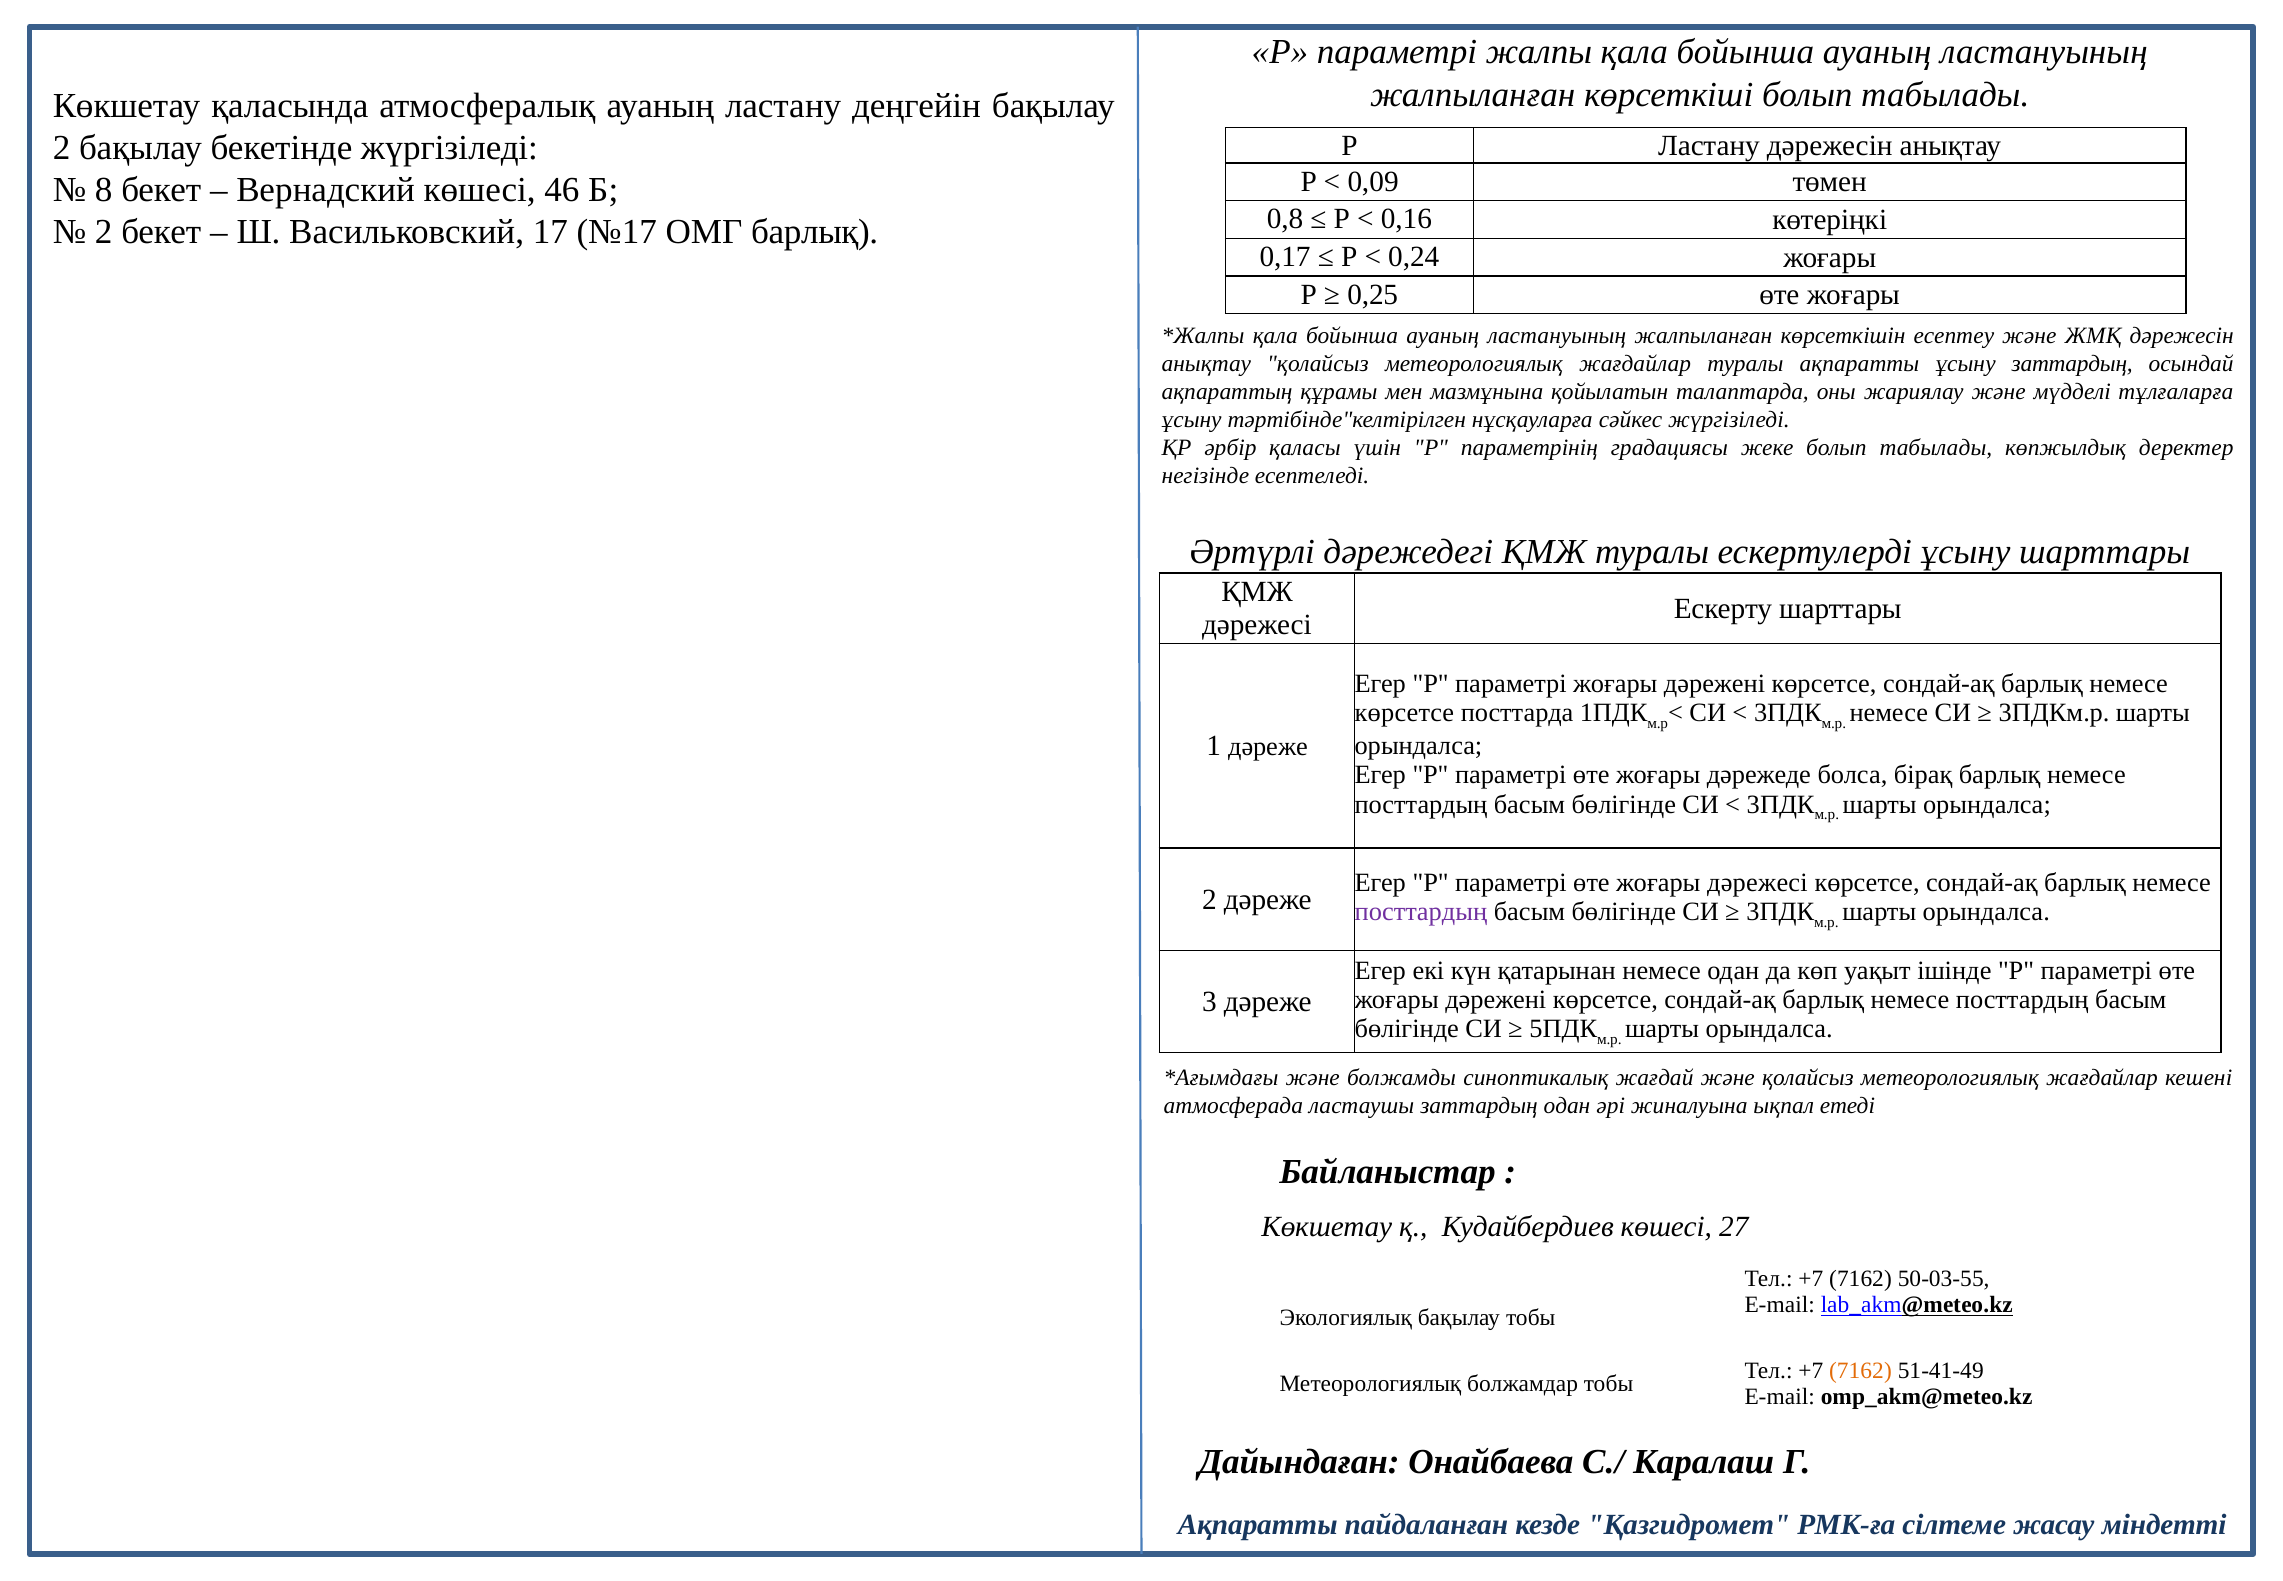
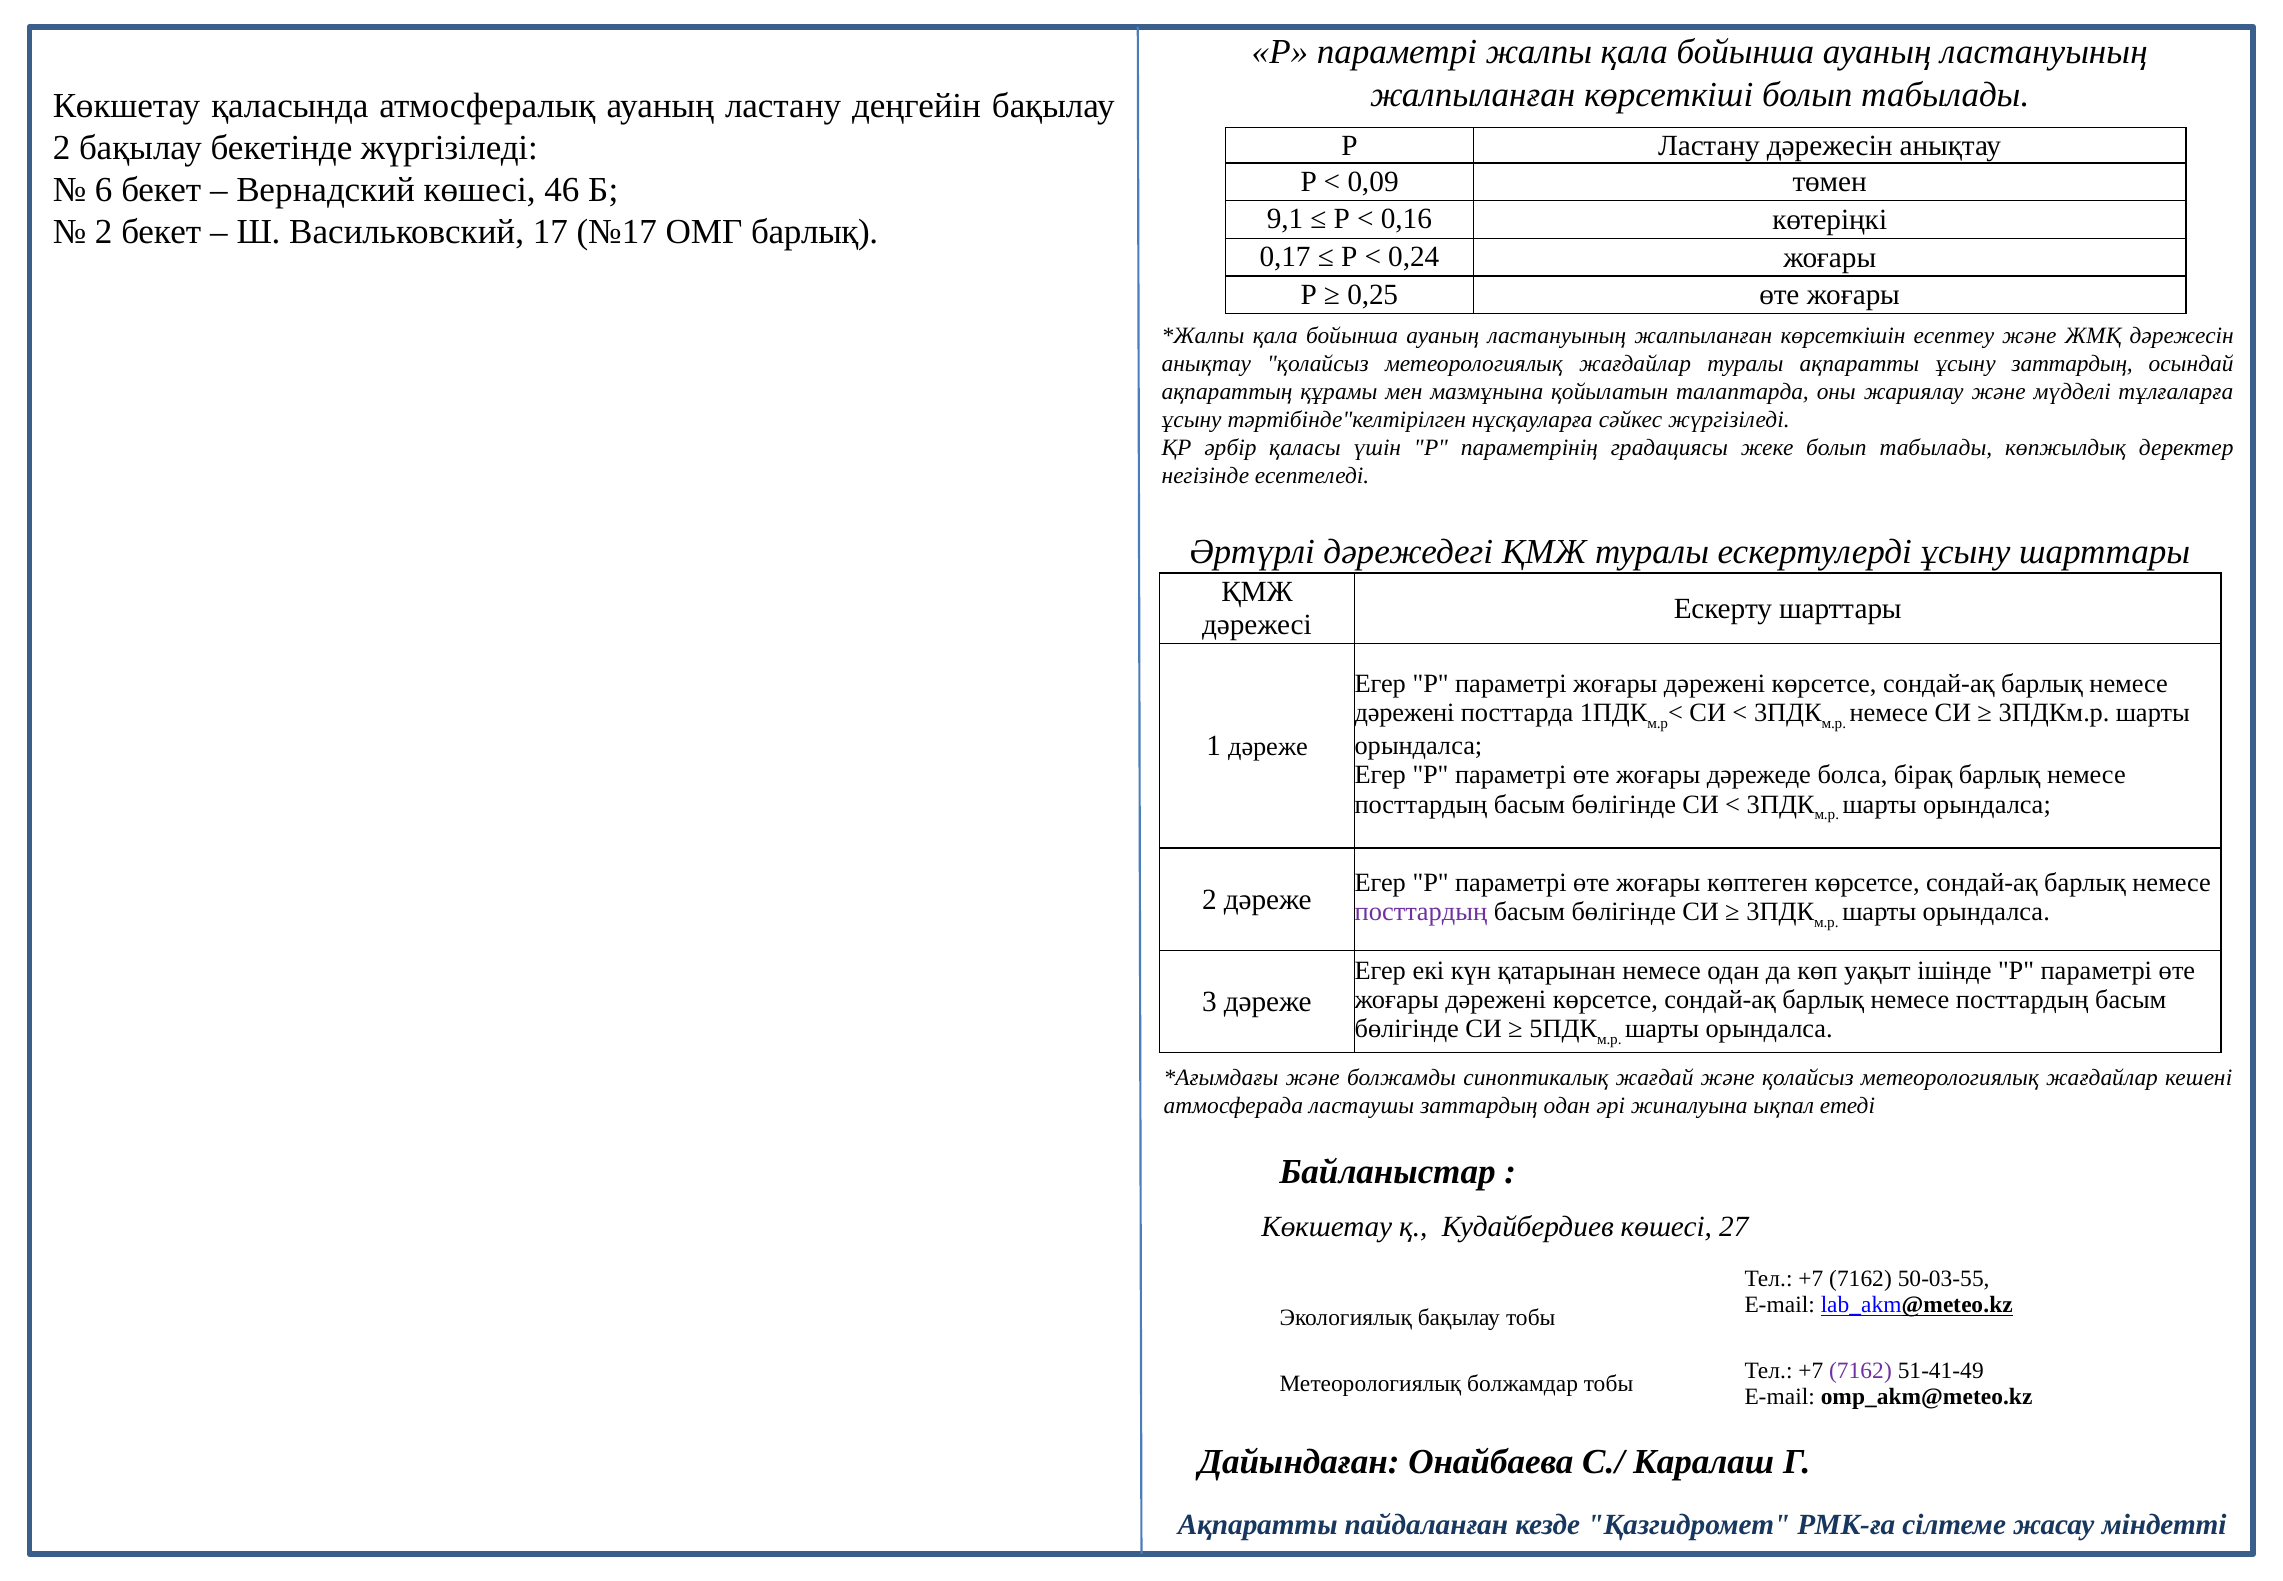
8: 8 -> 6 (104, 190)
0,8: 0,8 -> 9,1 (1285, 219)
көрсетсе: көрсетсе -> дәрежені (1405, 712)
жоғары дәрежесі: дәрежесі -> көптеген (1757, 883)
7162 colour: orange -> purple (1860, 1370)
